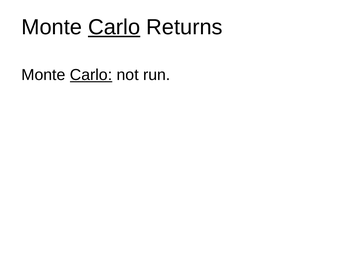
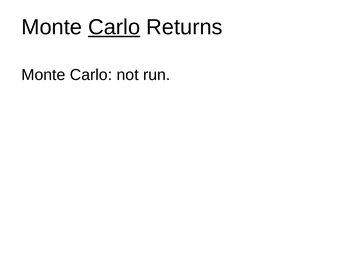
Carlo underline: present -> none (91, 75)
